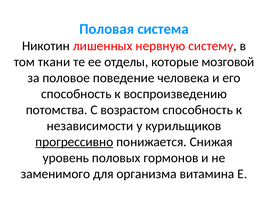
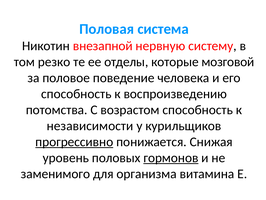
лишенных: лишенных -> внезапной (103, 46)
ткани: ткани -> резко (54, 62)
гормонов underline: none -> present (171, 157)
